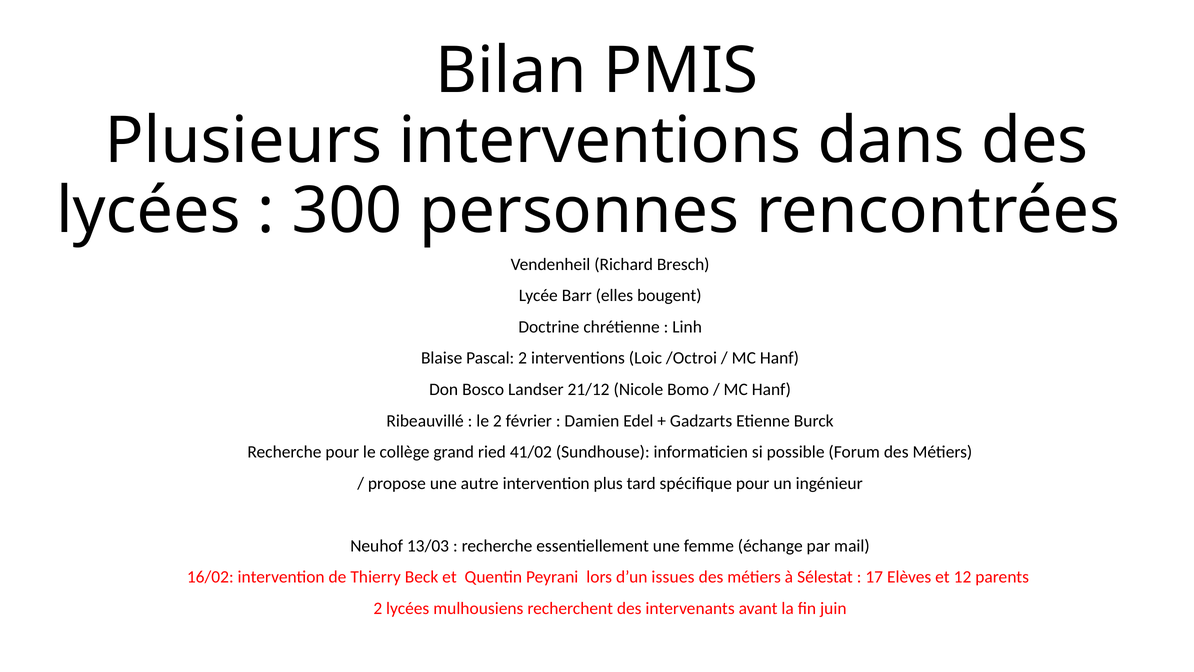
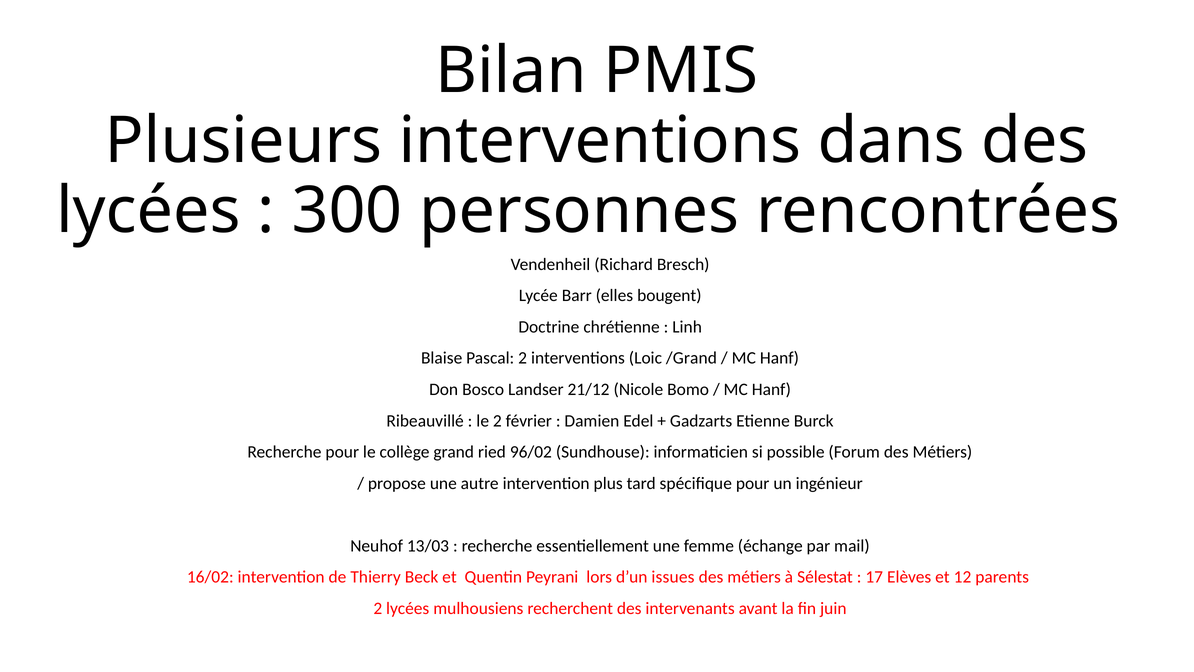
/Octroi: /Octroi -> /Grand (691, 358)
41/02: 41/02 -> 96/02 (531, 452)
